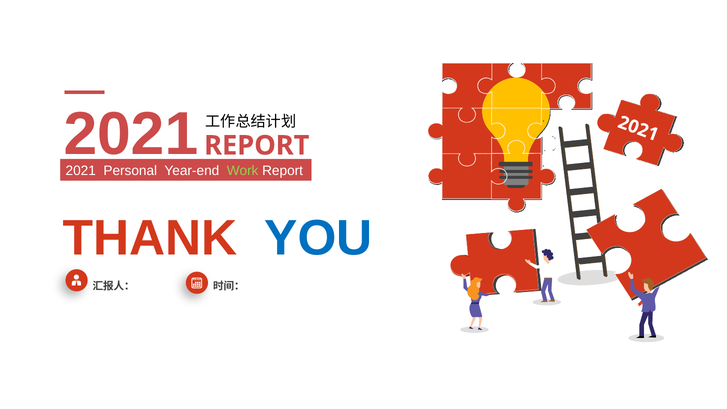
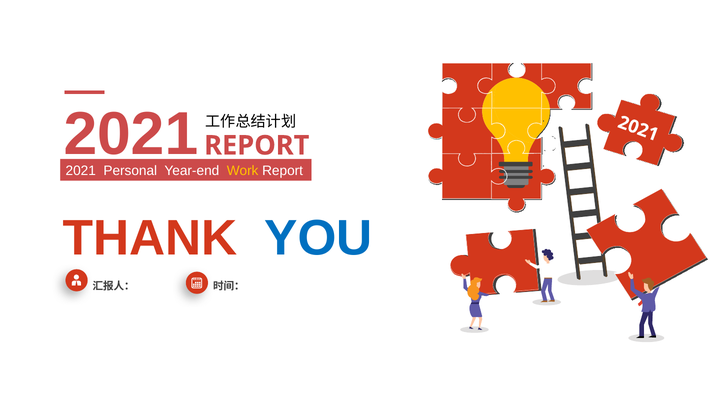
Work colour: light green -> yellow (243, 171)
